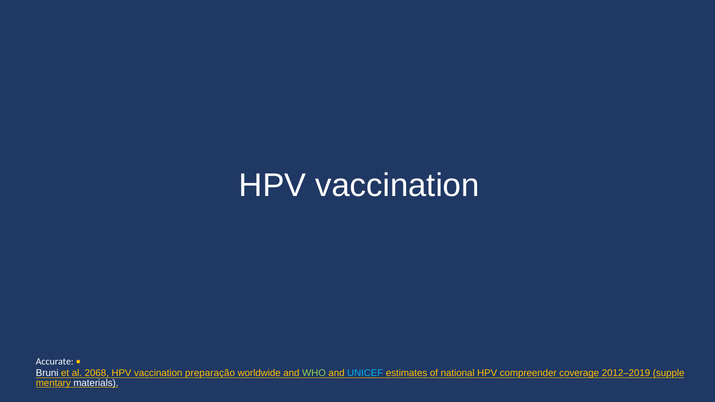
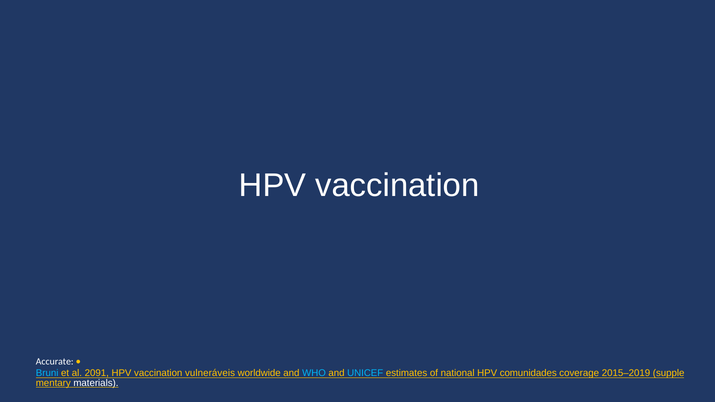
Bruni colour: white -> light blue (47, 373)
2068: 2068 -> 2091 (97, 373)
preparação: preparação -> vulneráveis (210, 373)
WHO colour: light green -> light blue (314, 373)
compreender: compreender -> comunidades (528, 373)
2012–2019: 2012–2019 -> 2015–2019 (626, 373)
